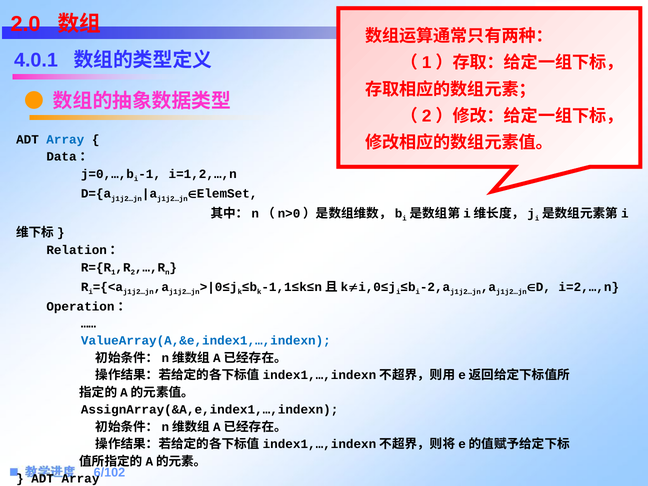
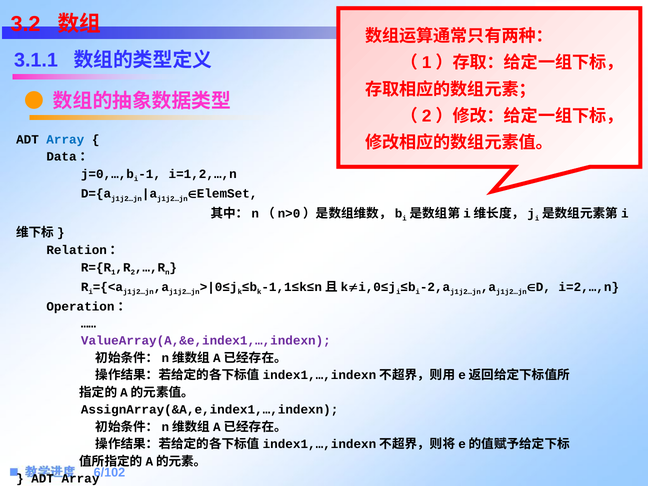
2.0: 2.0 -> 3.2 (25, 24)
4.0.1: 4.0.1 -> 3.1.1 (36, 60)
ValueArray(A,&e,index1,…,indexn colour: blue -> purple (206, 341)
